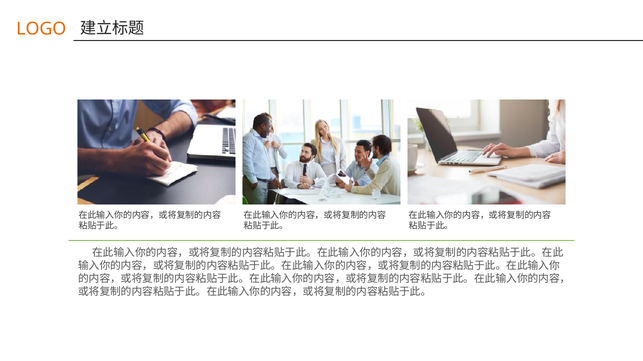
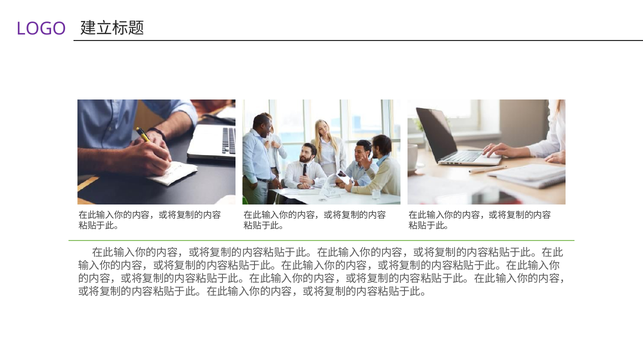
LOGO colour: orange -> purple (41, 29)
